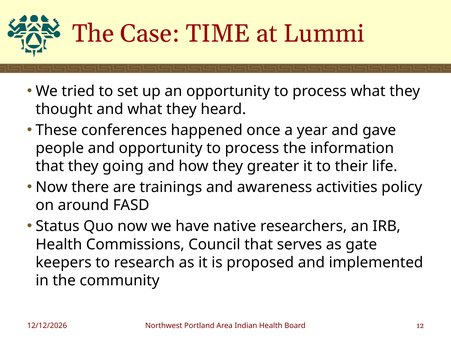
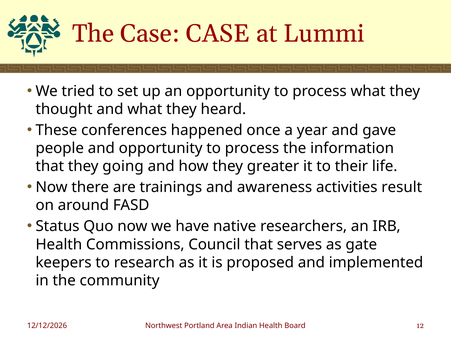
Case TIME: TIME -> CASE (218, 34)
policy: policy -> result (402, 187)
